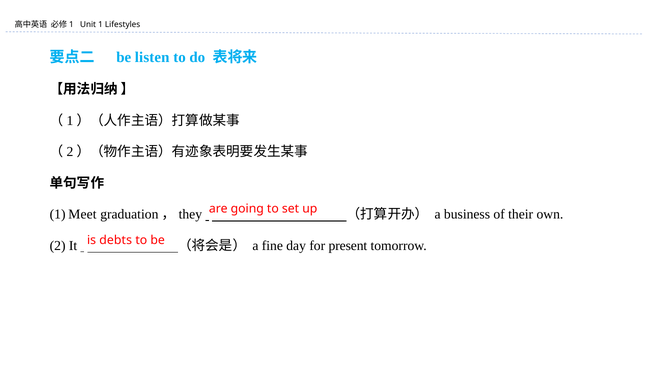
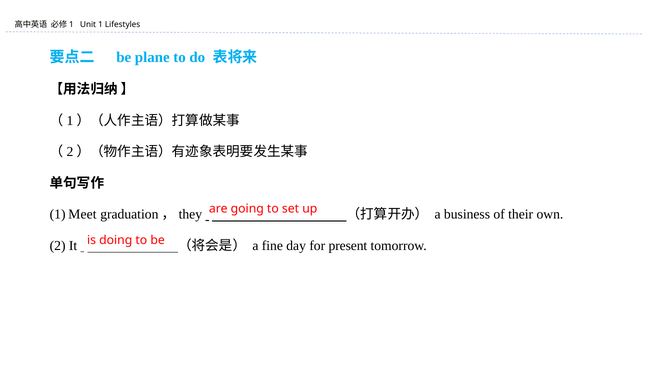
listen: listen -> plane (152, 57)
debts: debts -> doing (116, 240)
